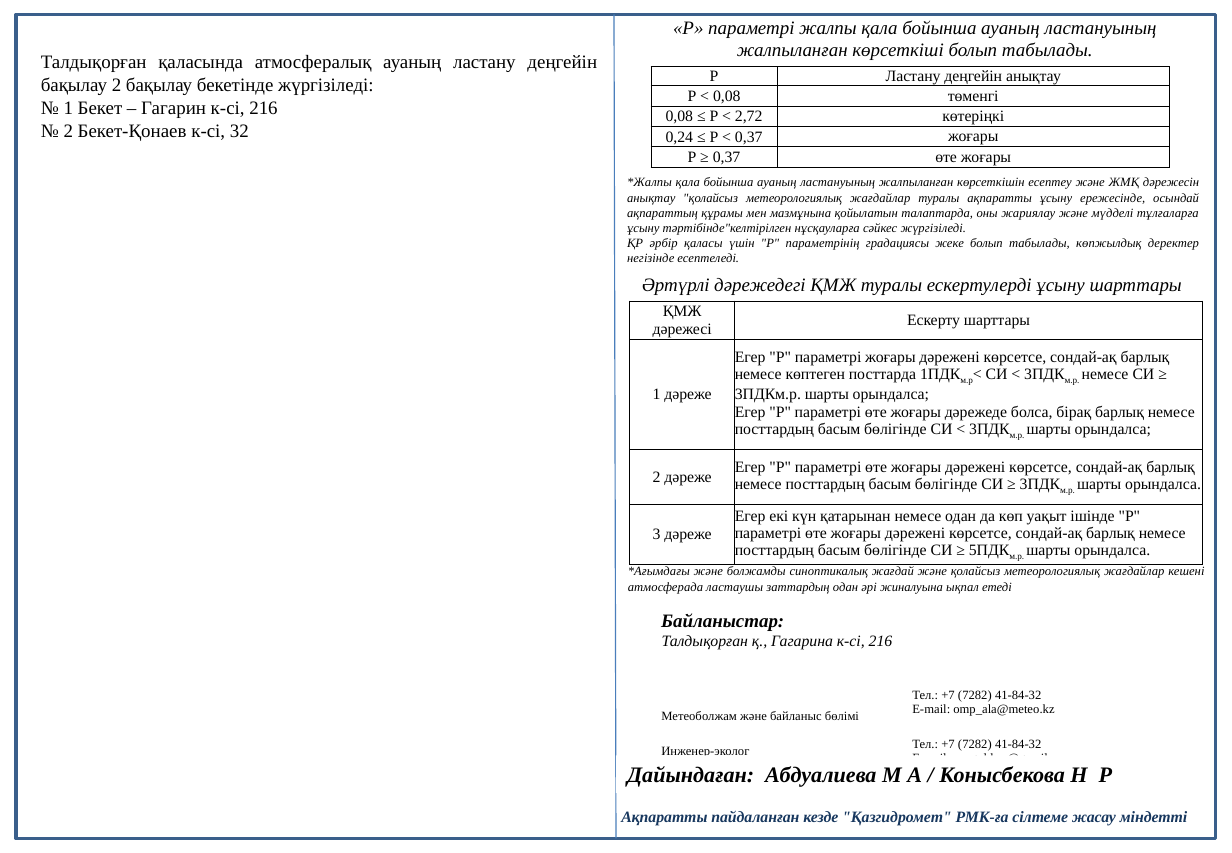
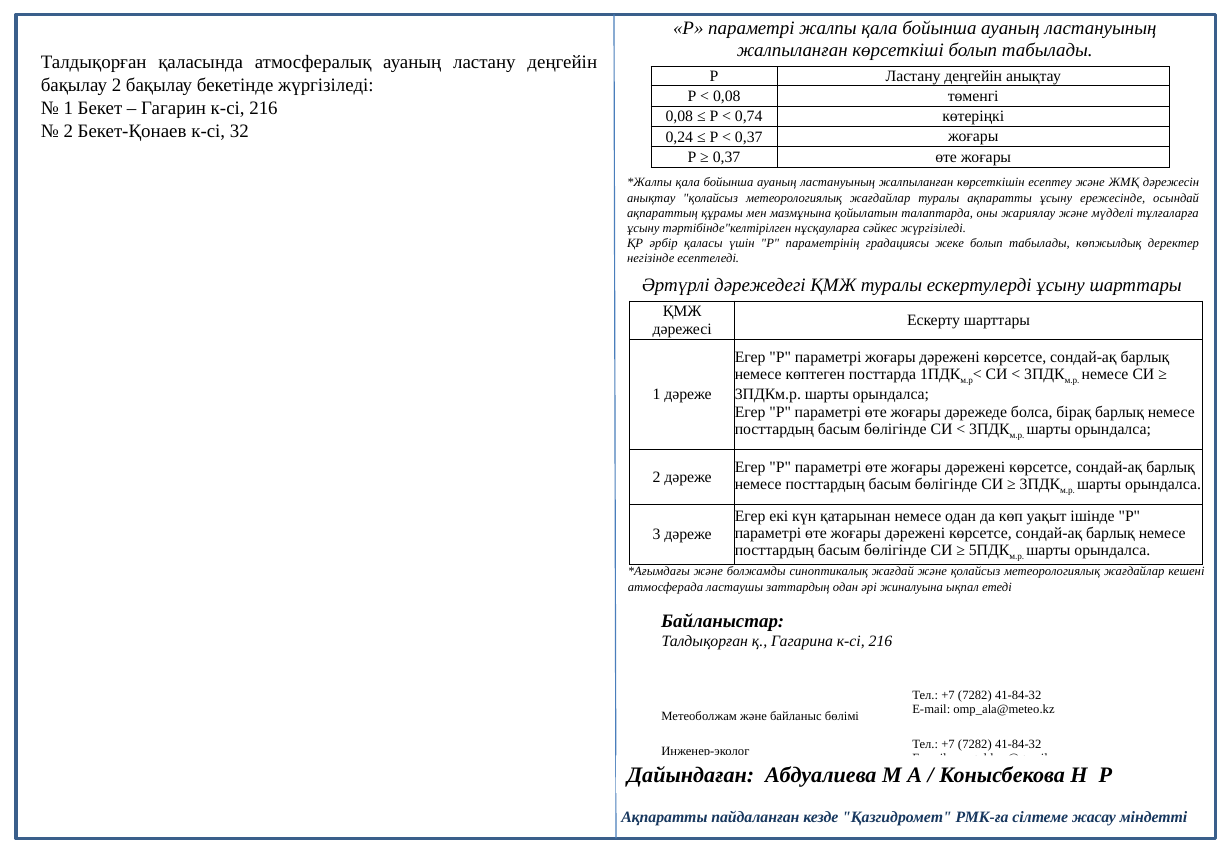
2,72: 2,72 -> 0,74 (749, 117)
